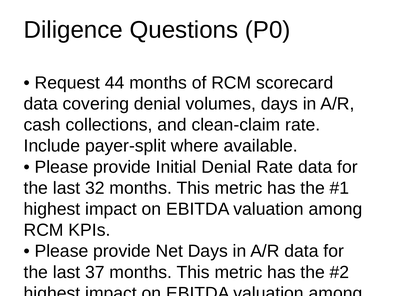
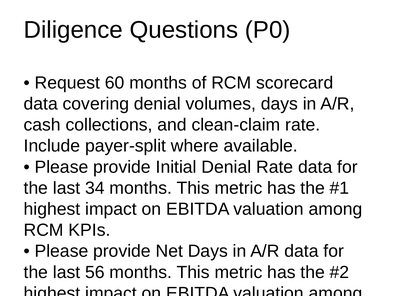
44: 44 -> 60 (115, 83)
32: 32 -> 34 (95, 188)
37: 37 -> 56 (95, 272)
